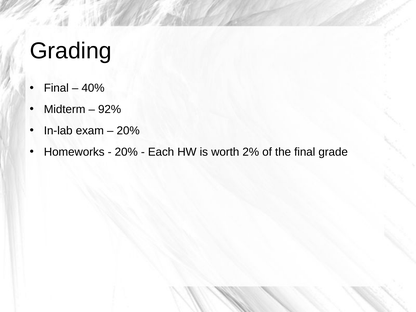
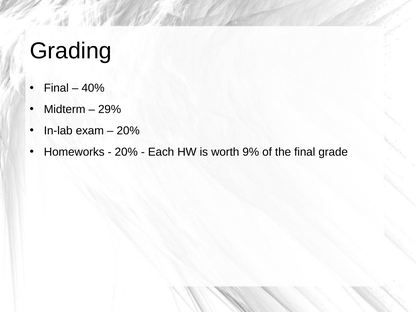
92%: 92% -> 29% (110, 109)
2%: 2% -> 9% (251, 152)
